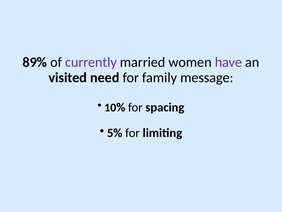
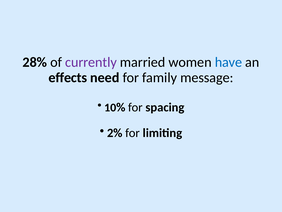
89%: 89% -> 28% (35, 62)
have colour: purple -> blue (228, 62)
visited: visited -> effects (68, 77)
5%: 5% -> 2% (115, 133)
